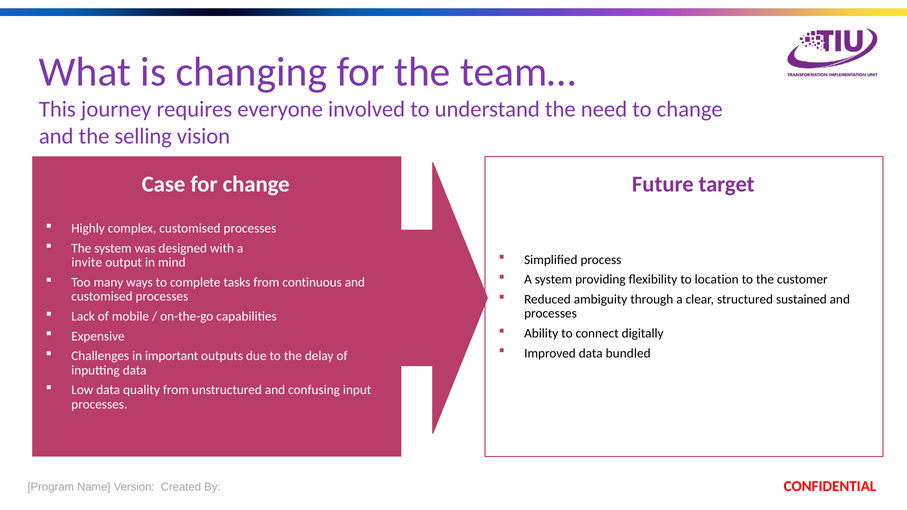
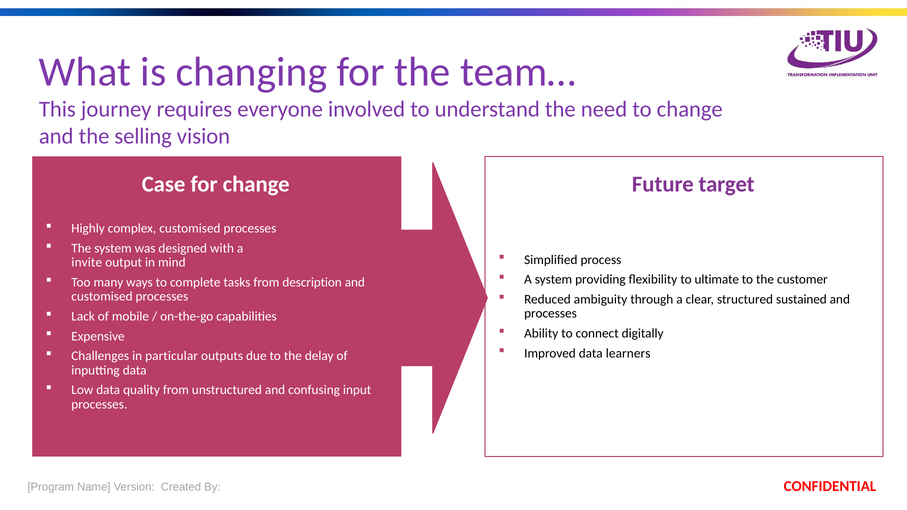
location: location -> ultimate (717, 280)
continuous: continuous -> description (312, 283)
bundled: bundled -> learners (628, 353)
important: important -> particular (172, 356)
